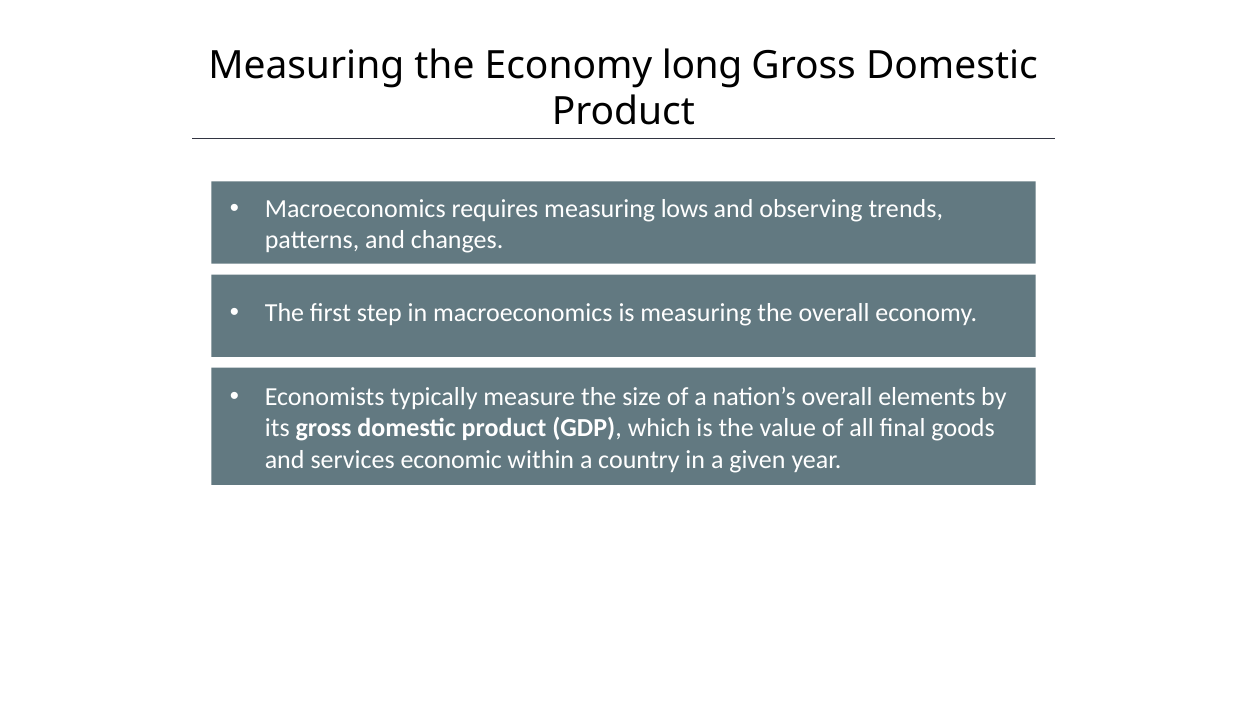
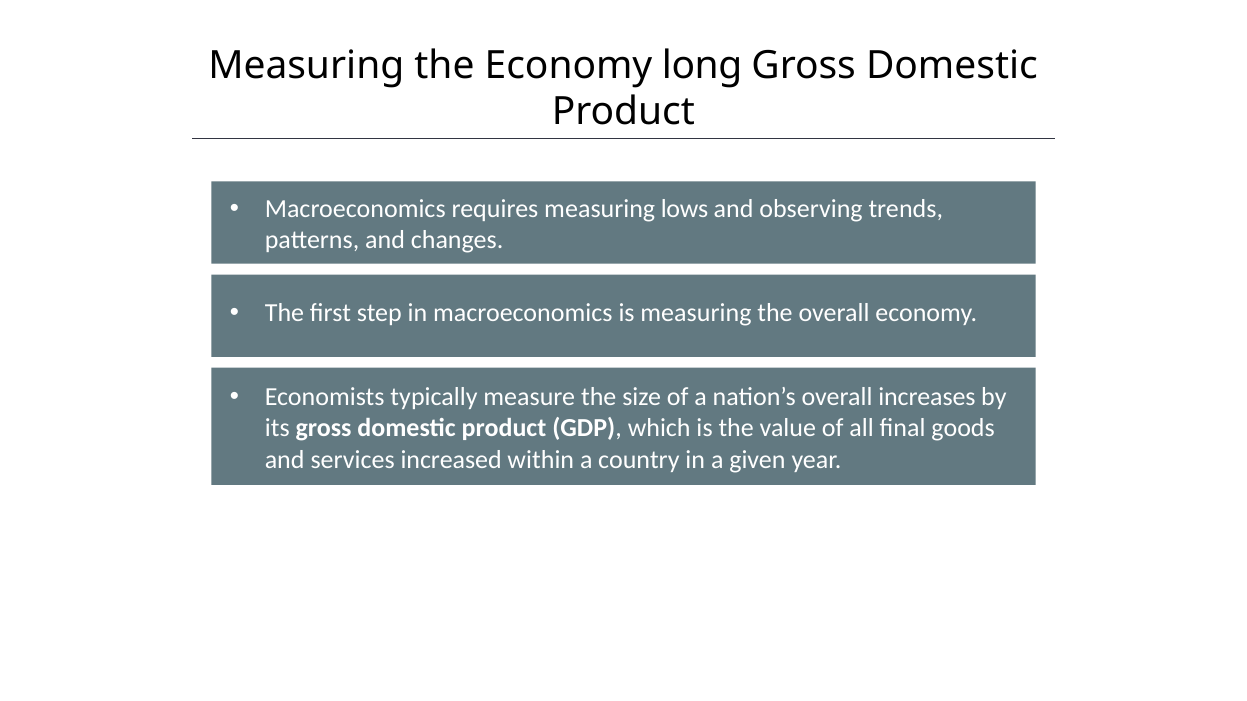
elements: elements -> increases (927, 397)
economic: economic -> increased (451, 460)
